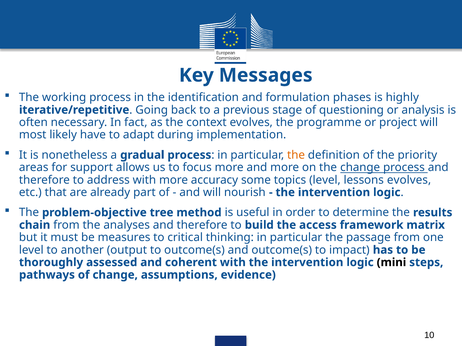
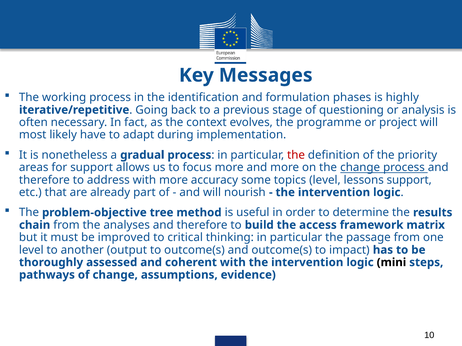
the colour: orange -> red (296, 155)
lessons evolves: evolves -> support (409, 180)
measures: measures -> improved (124, 238)
